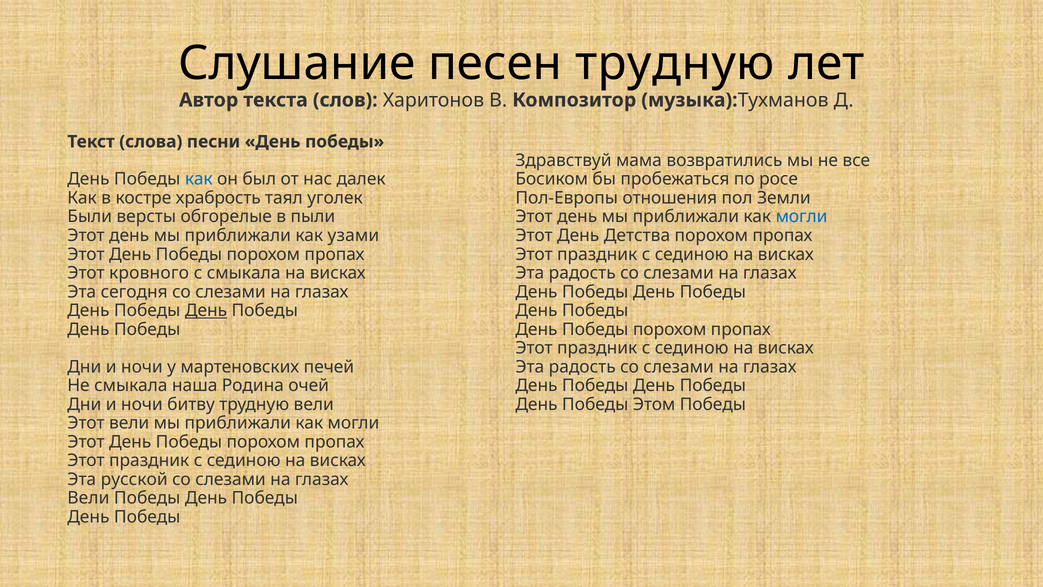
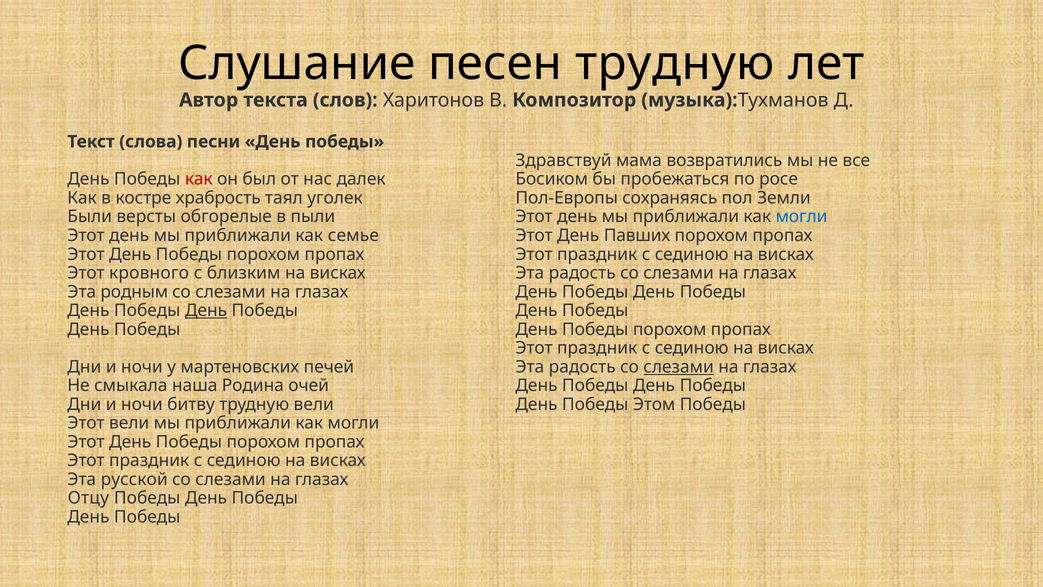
как colour: blue -> red (199, 179)
отношения: отношения -> сохраняясь (670, 198)
узами: узами -> семье (353, 235)
Детства: Детства -> Павших (637, 235)
с смыкала: смыкала -> близким (244, 273)
сегодня: сегодня -> родным (134, 292)
слезами underline: none -> present (679, 367)
Вели: Вели -> Отцу (88, 498)
